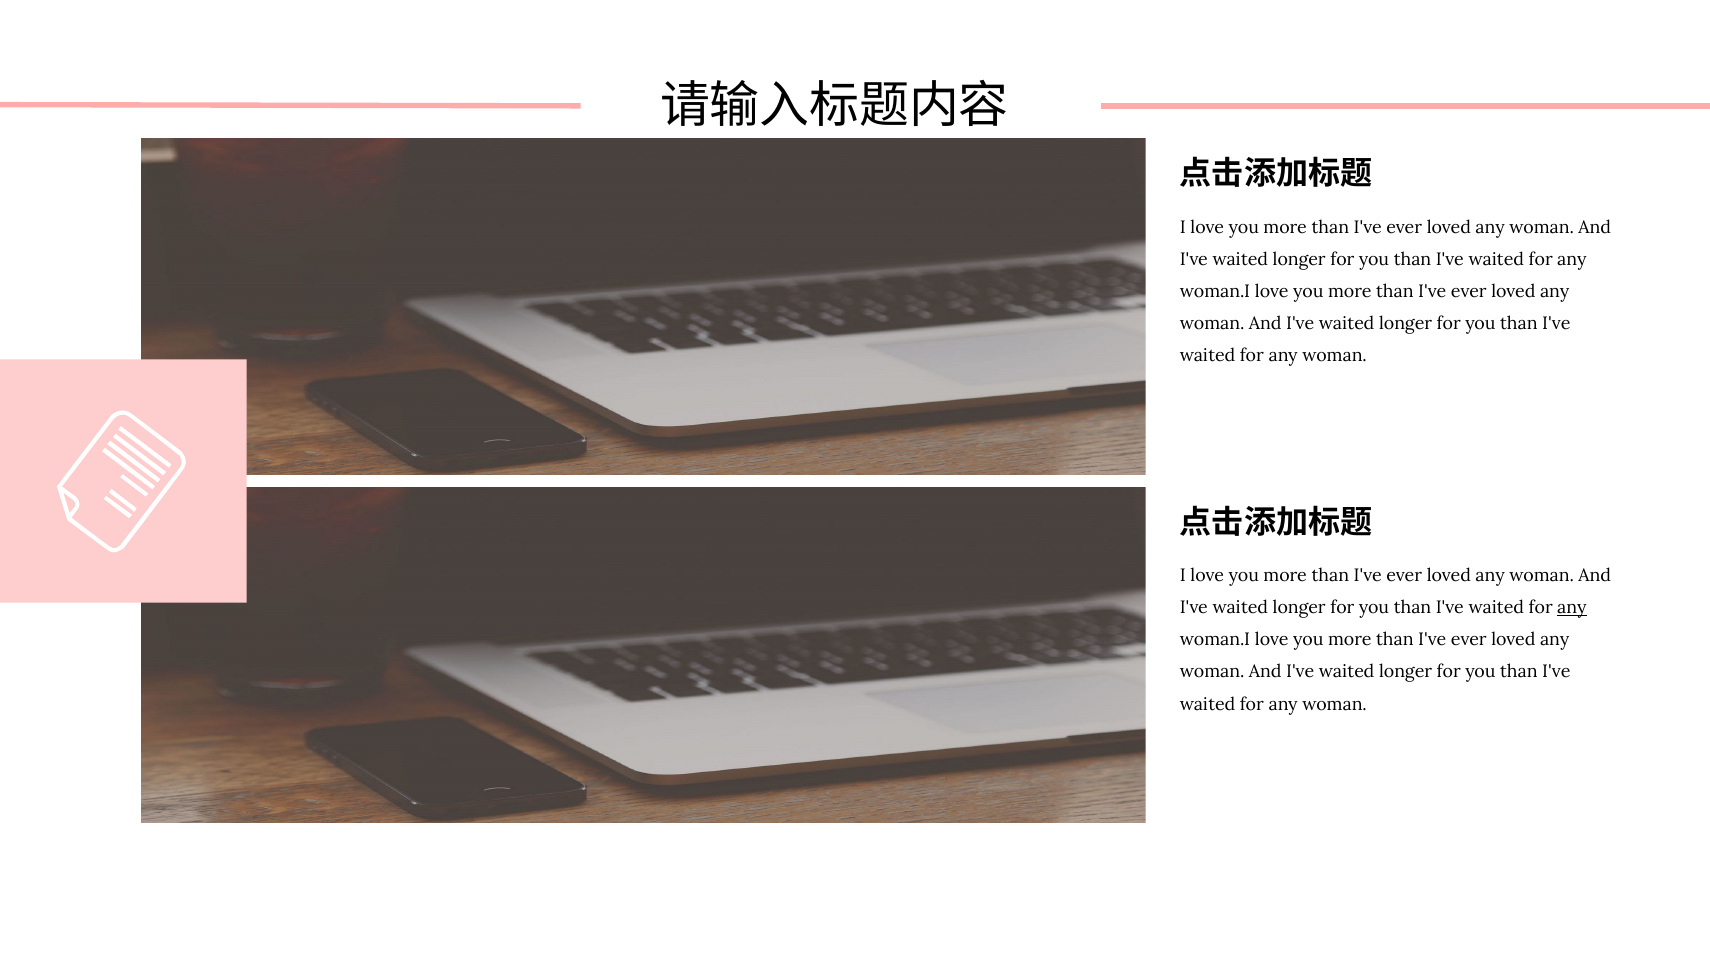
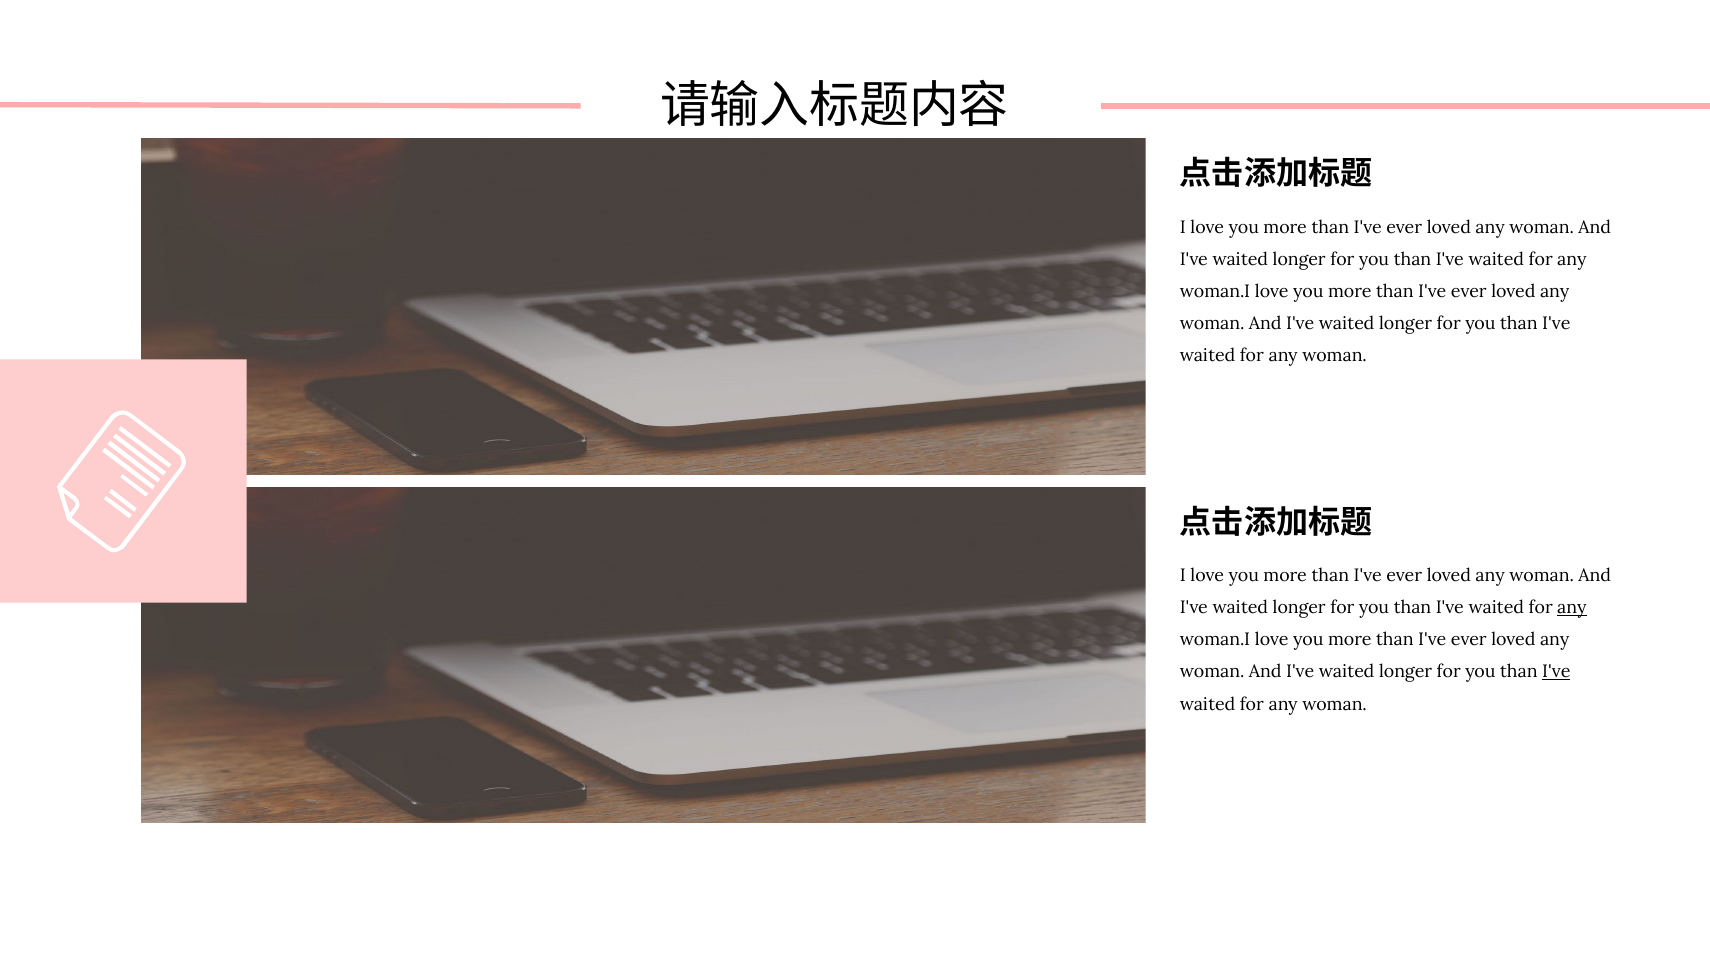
I've underline: none -> present (1556, 672)
